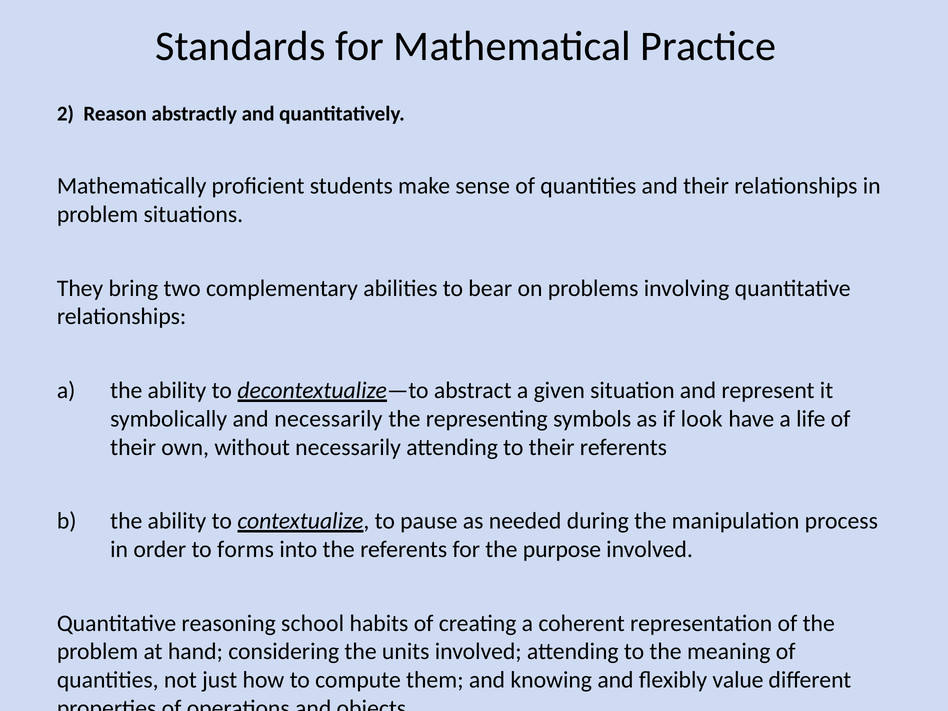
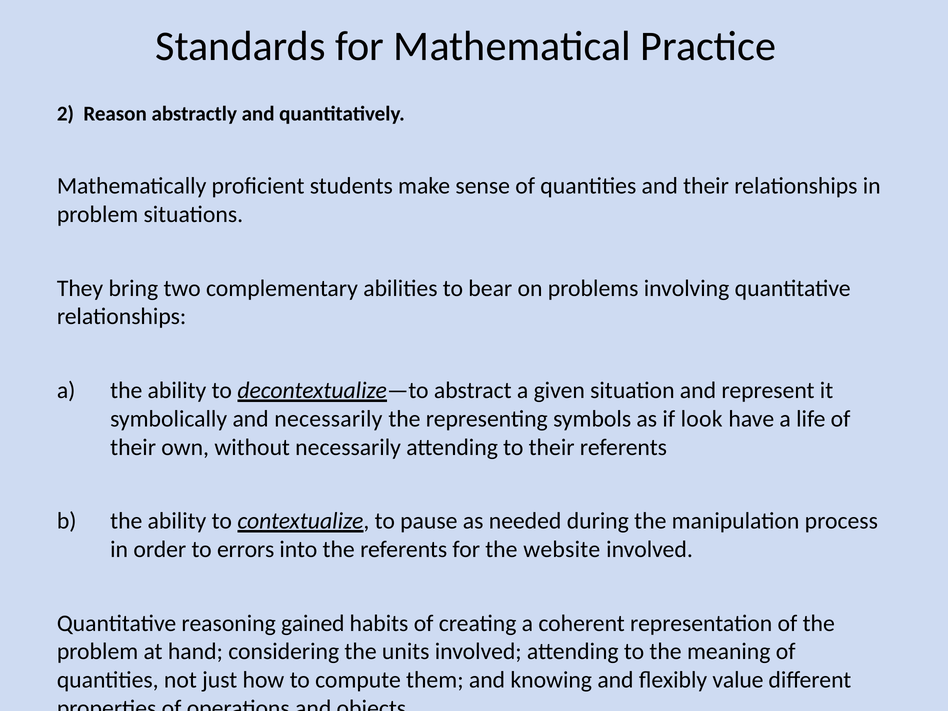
forms: forms -> errors (246, 549)
purpose: purpose -> website (562, 549)
school: school -> gained (313, 623)
